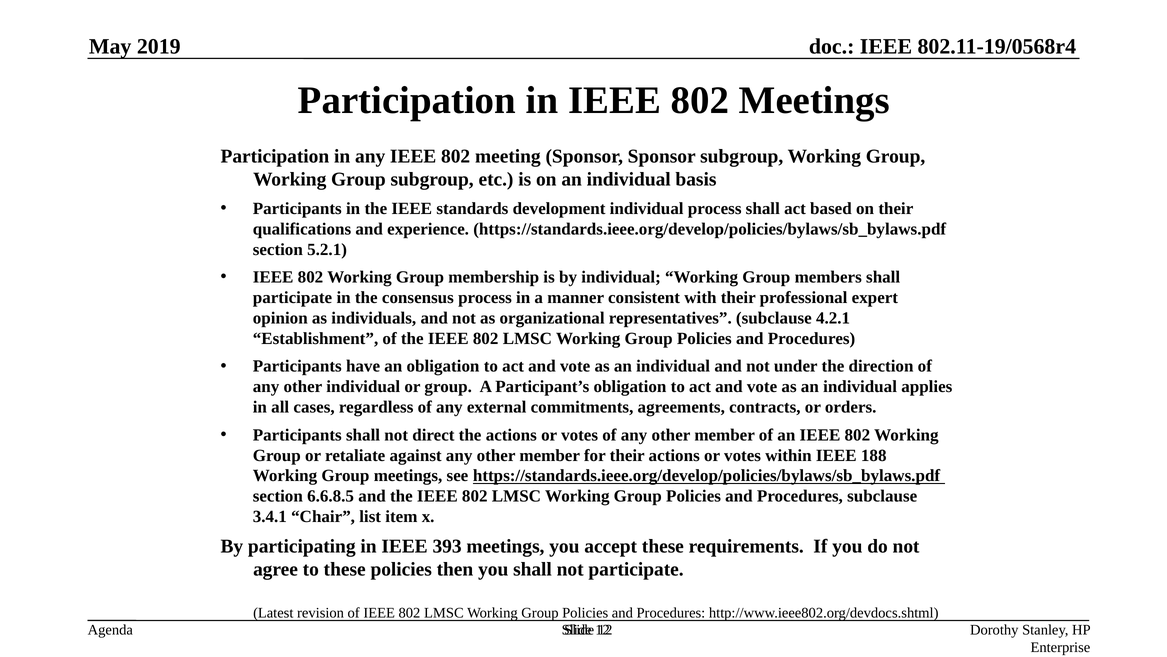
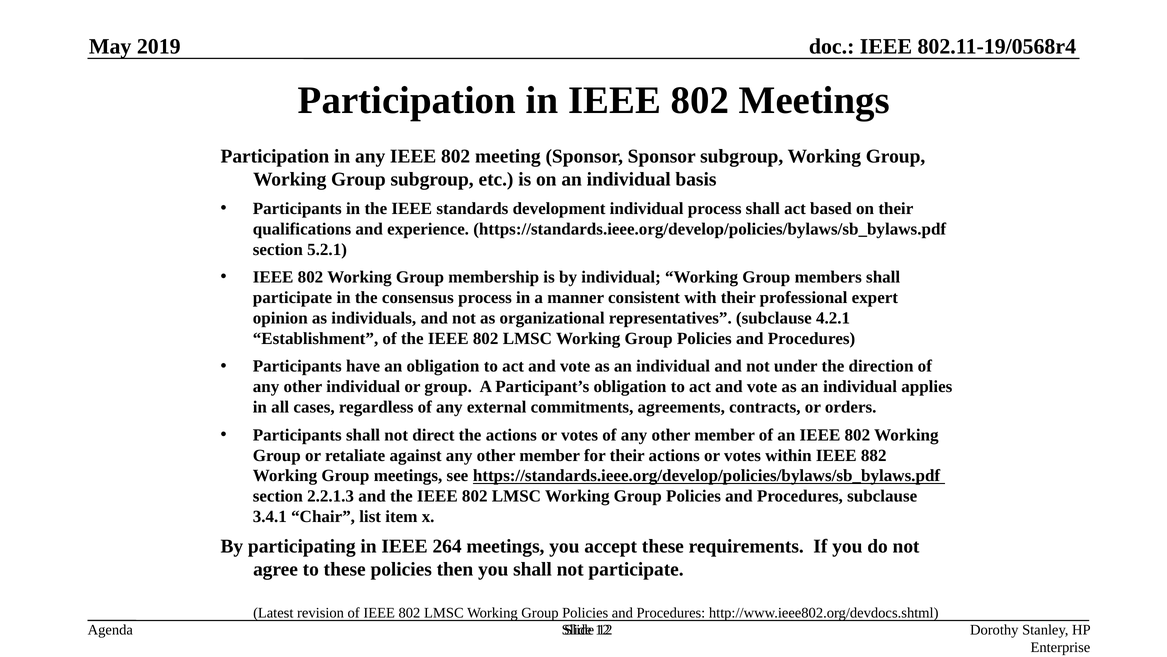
188: 188 -> 882 (874, 455)
6.6.8.5: 6.6.8.5 -> 2.2.1.3 (331, 496)
393: 393 -> 264 (447, 546)
